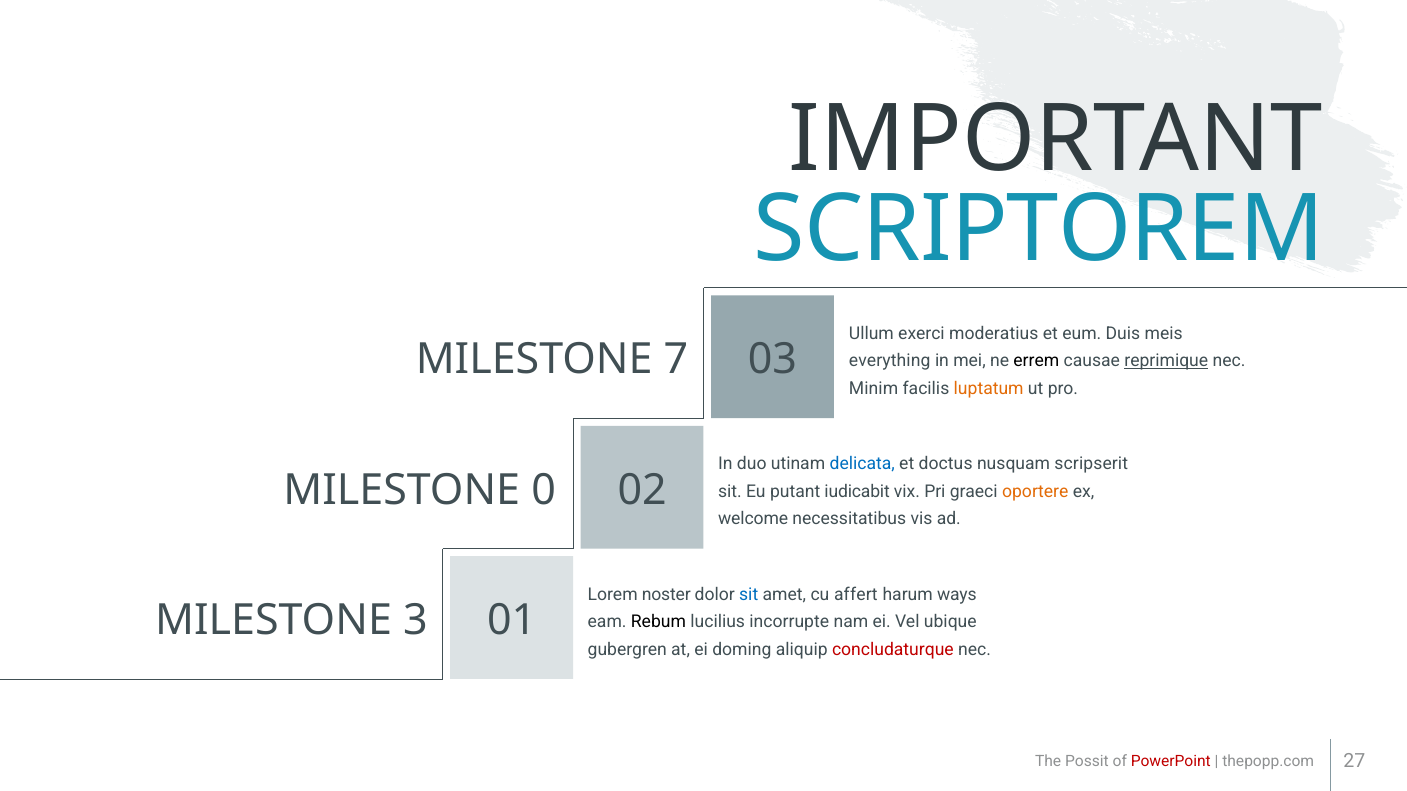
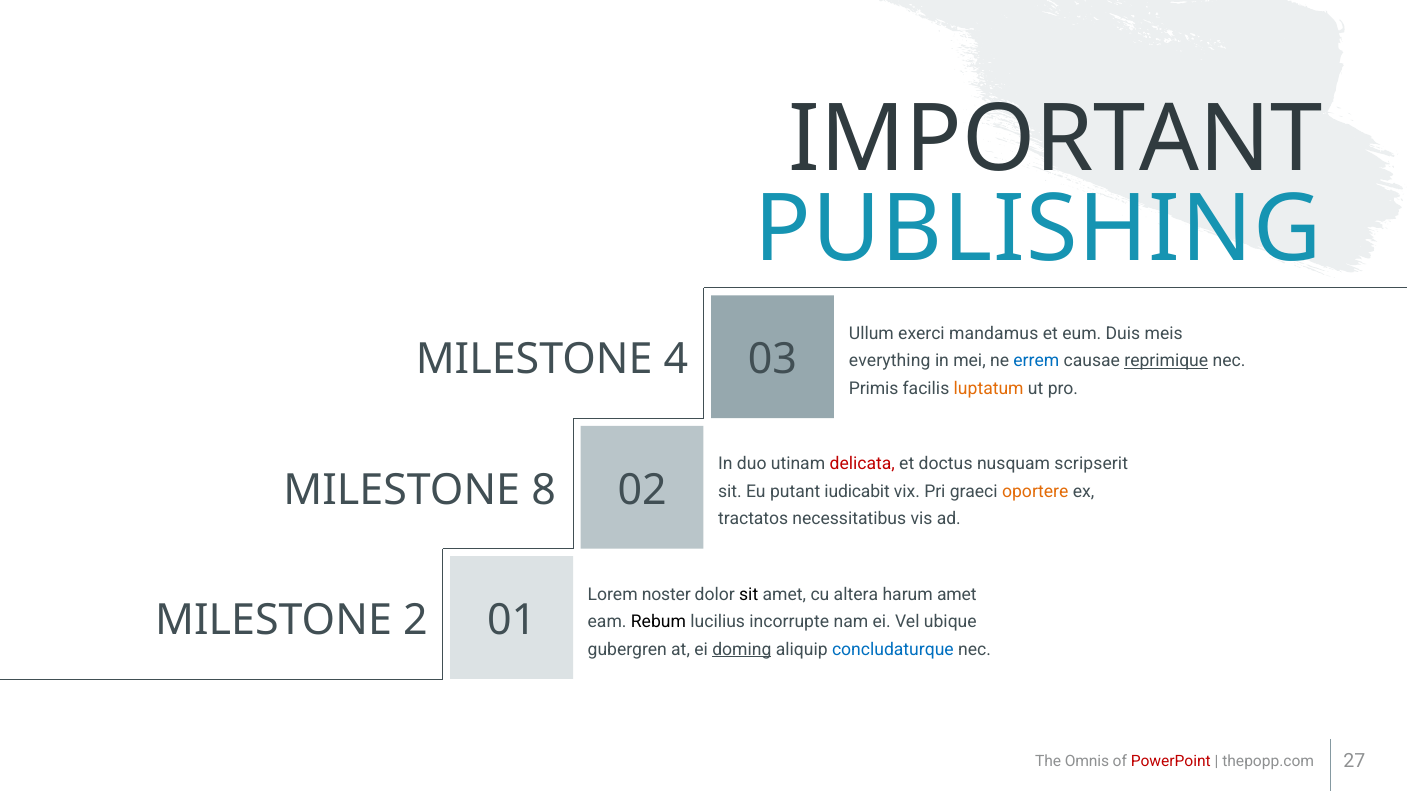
SCRIPTOREM: SCRIPTOREM -> PUBLISHING (1038, 229)
moderatius: moderatius -> mandamus (994, 334)
7: 7 -> 4 (676, 360)
errem colour: black -> blue (1036, 361)
Minim: Minim -> Primis (874, 389)
delicata colour: blue -> red (862, 464)
0: 0 -> 8 (544, 490)
welcome: welcome -> tractatos (753, 519)
sit colour: blue -> black (749, 595)
affert: affert -> altera (856, 595)
harum ways: ways -> amet (957, 595)
3: 3 -> 2 (415, 621)
doming underline: none -> present (742, 650)
concludaturque colour: red -> blue (893, 650)
Possit: Possit -> Omnis (1087, 761)
